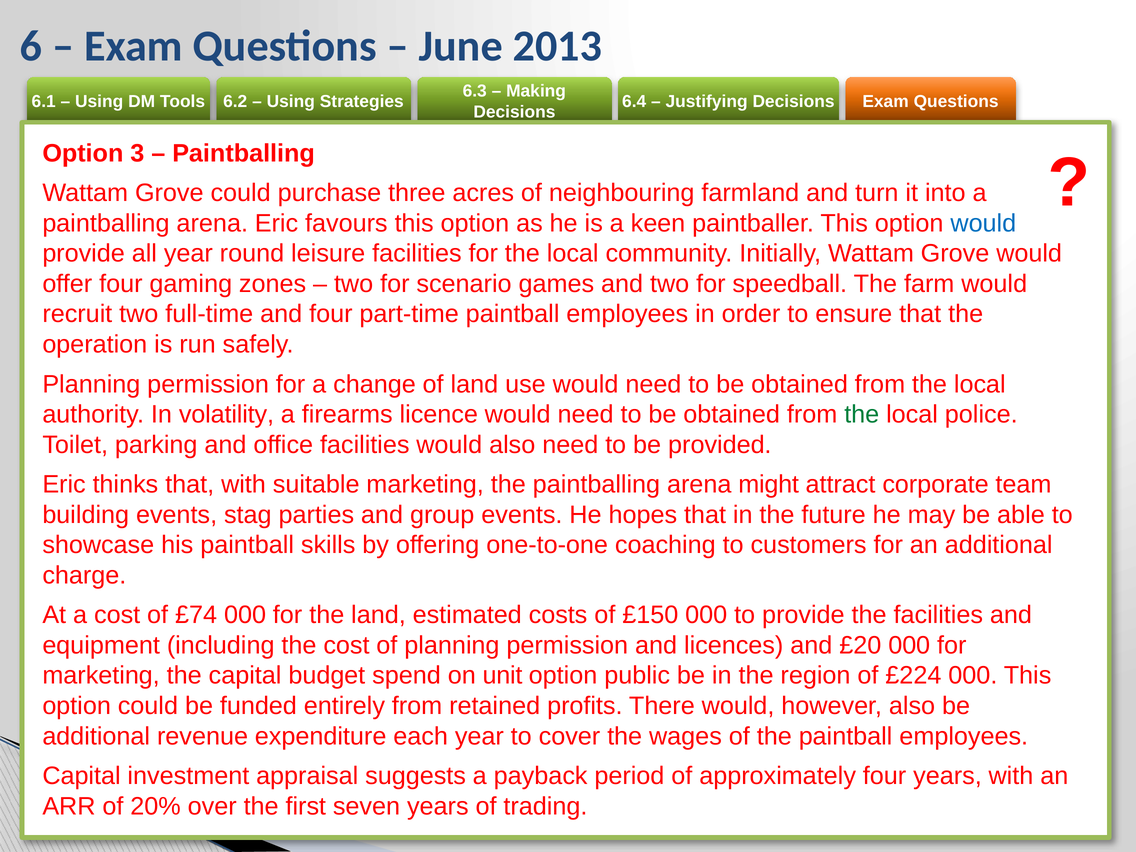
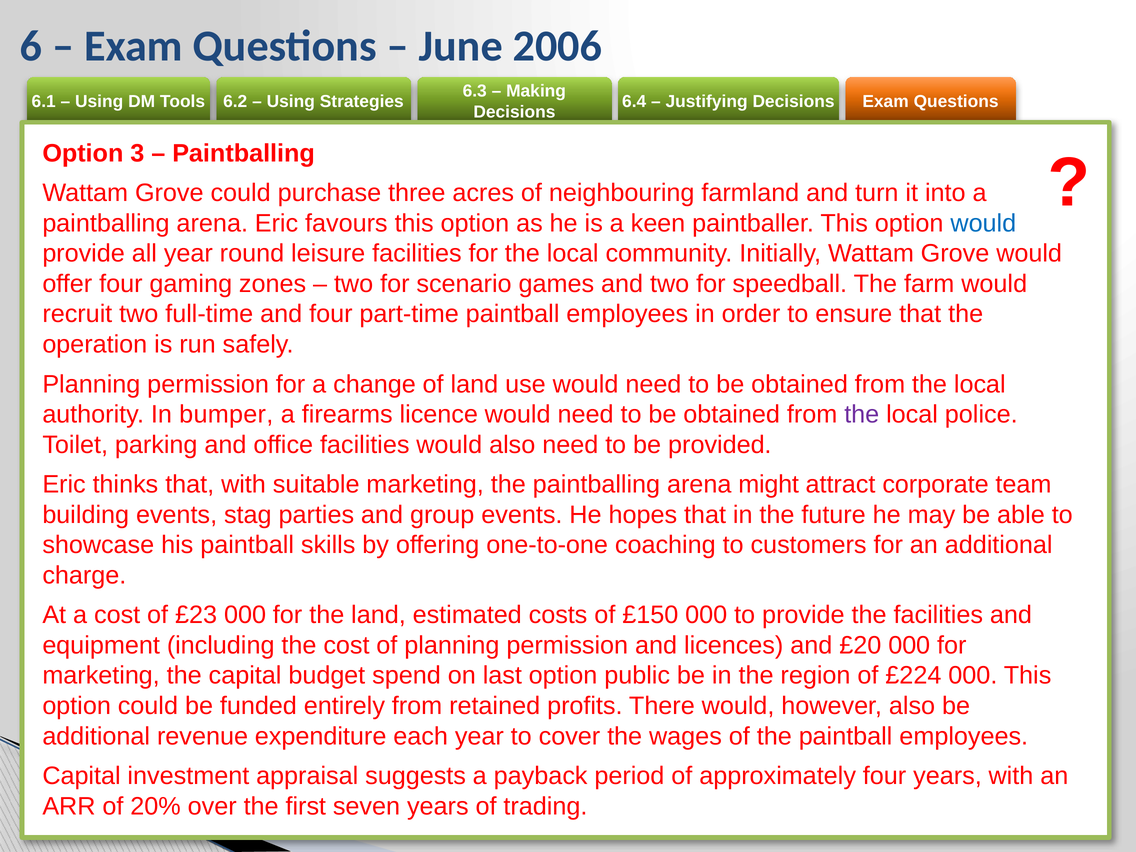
2013: 2013 -> 2006 (557, 46)
volatility: volatility -> bumper (226, 414)
the colour: green -> purple (862, 414)
£74: £74 -> £23 (196, 615)
unit: unit -> last (502, 676)
